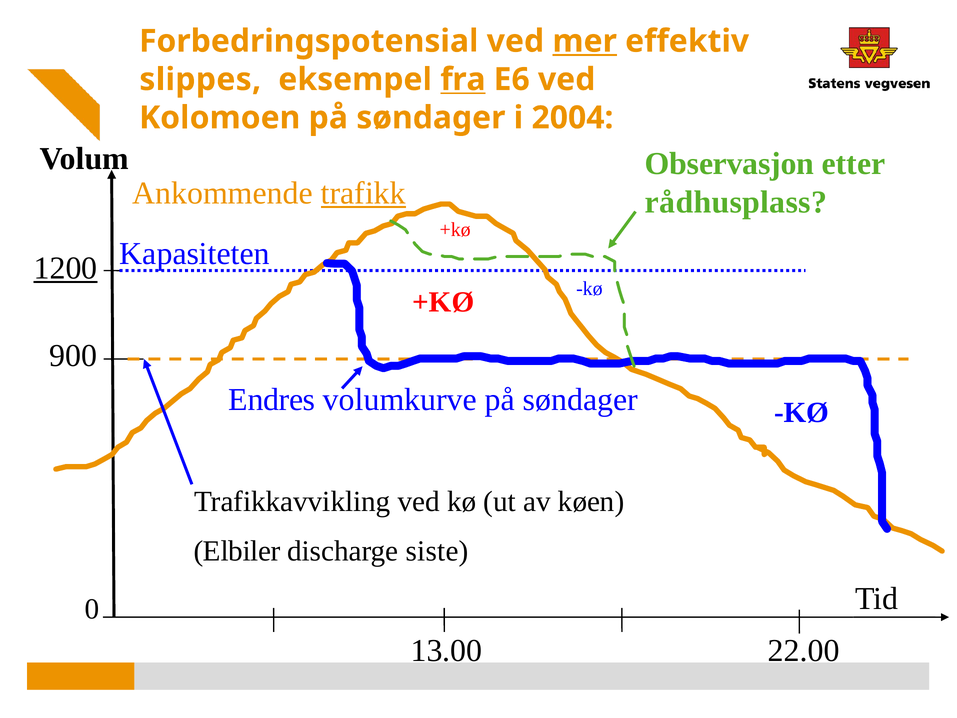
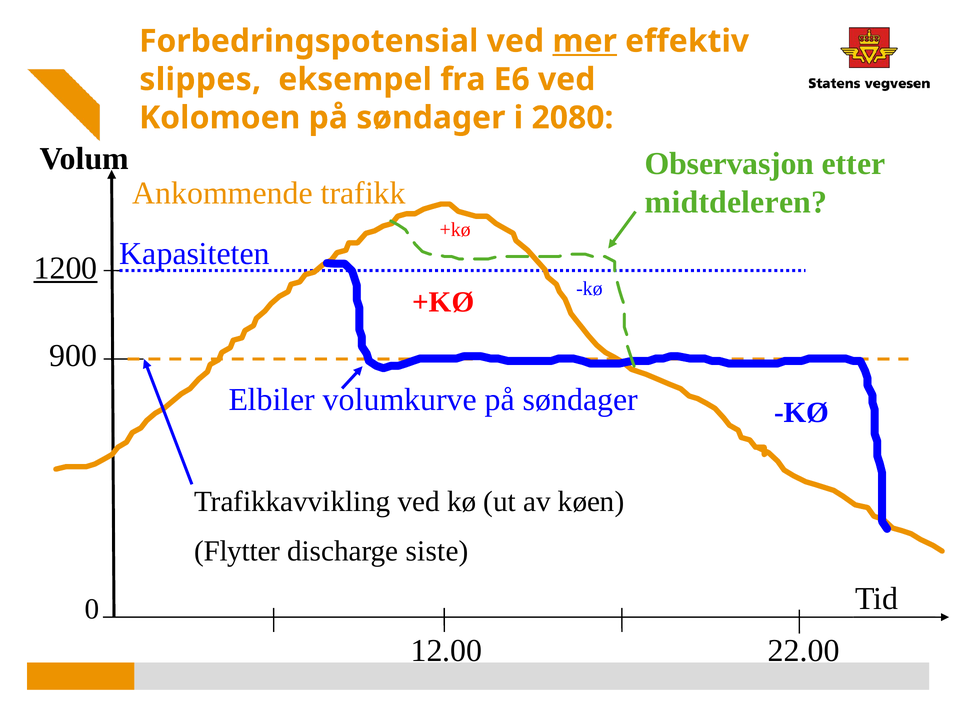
fra underline: present -> none (463, 79)
2004: 2004 -> 2080 (572, 118)
trafikk underline: present -> none (363, 193)
rådhusplass: rådhusplass -> midtdeleren (736, 202)
Endres: Endres -> Elbiler (272, 400)
Elbiler: Elbiler -> Flytter (237, 551)
13.00: 13.00 -> 12.00 (446, 650)
